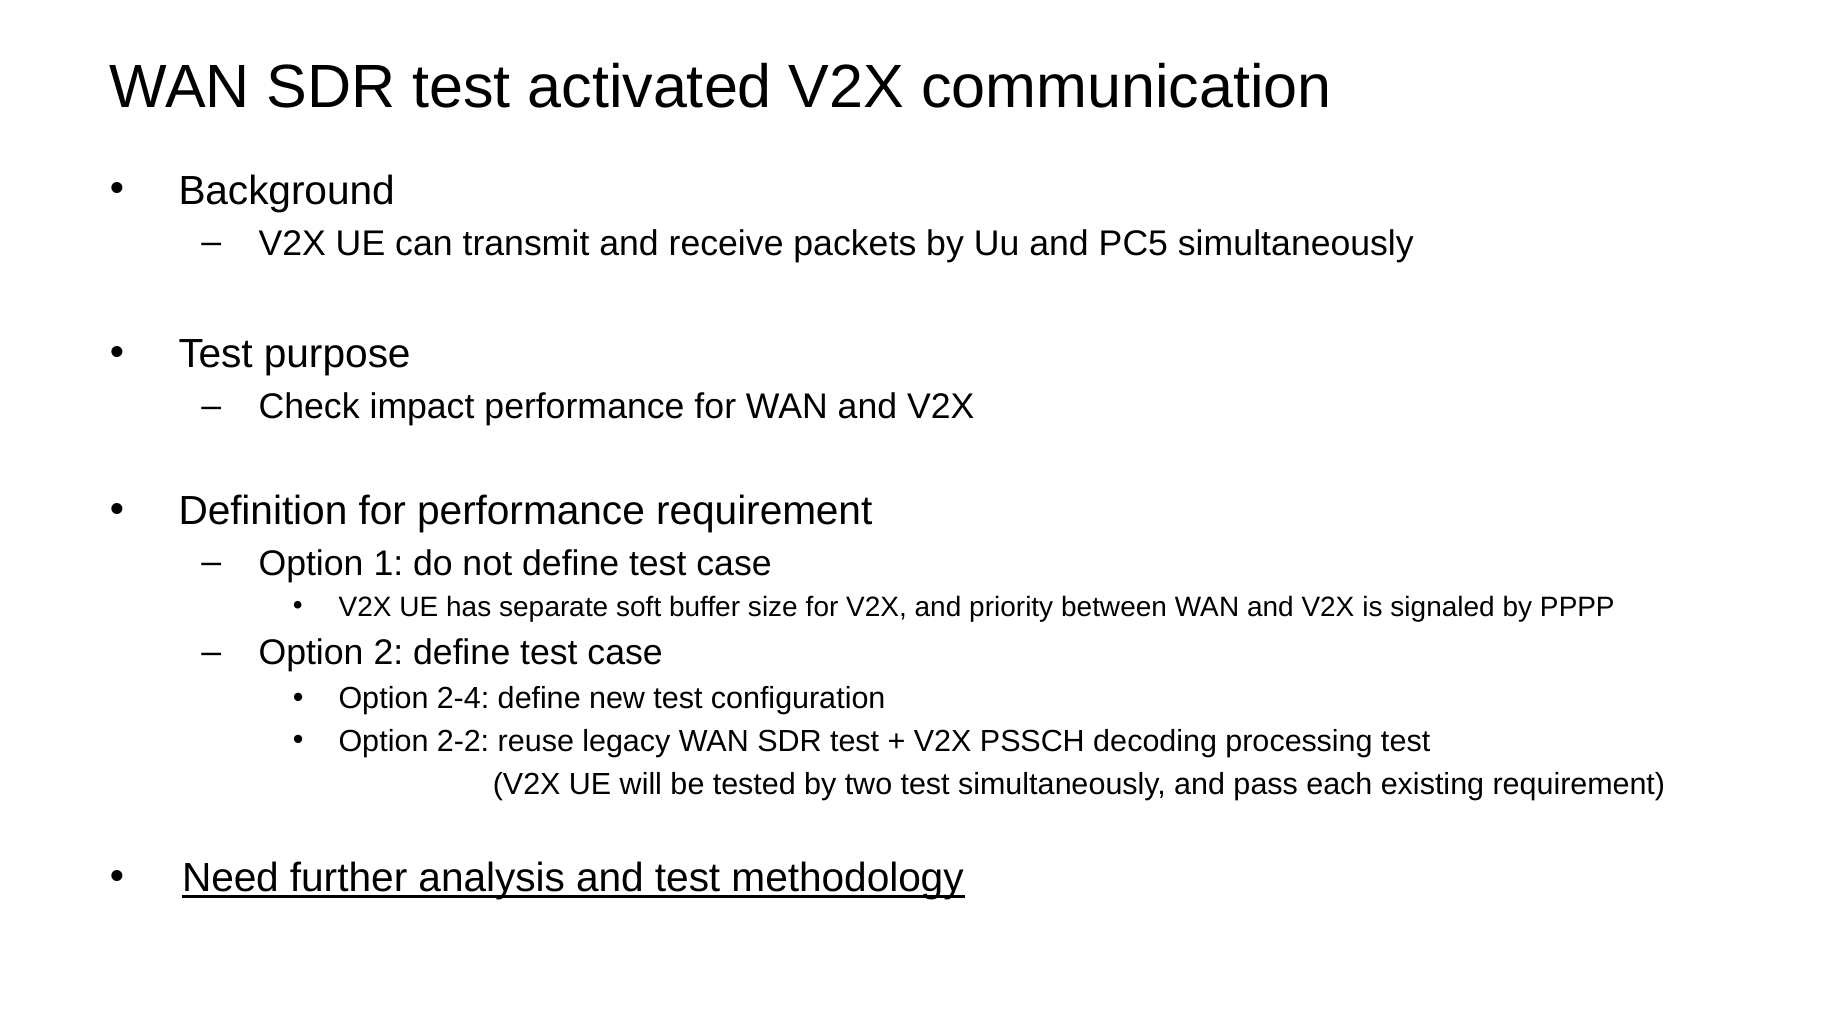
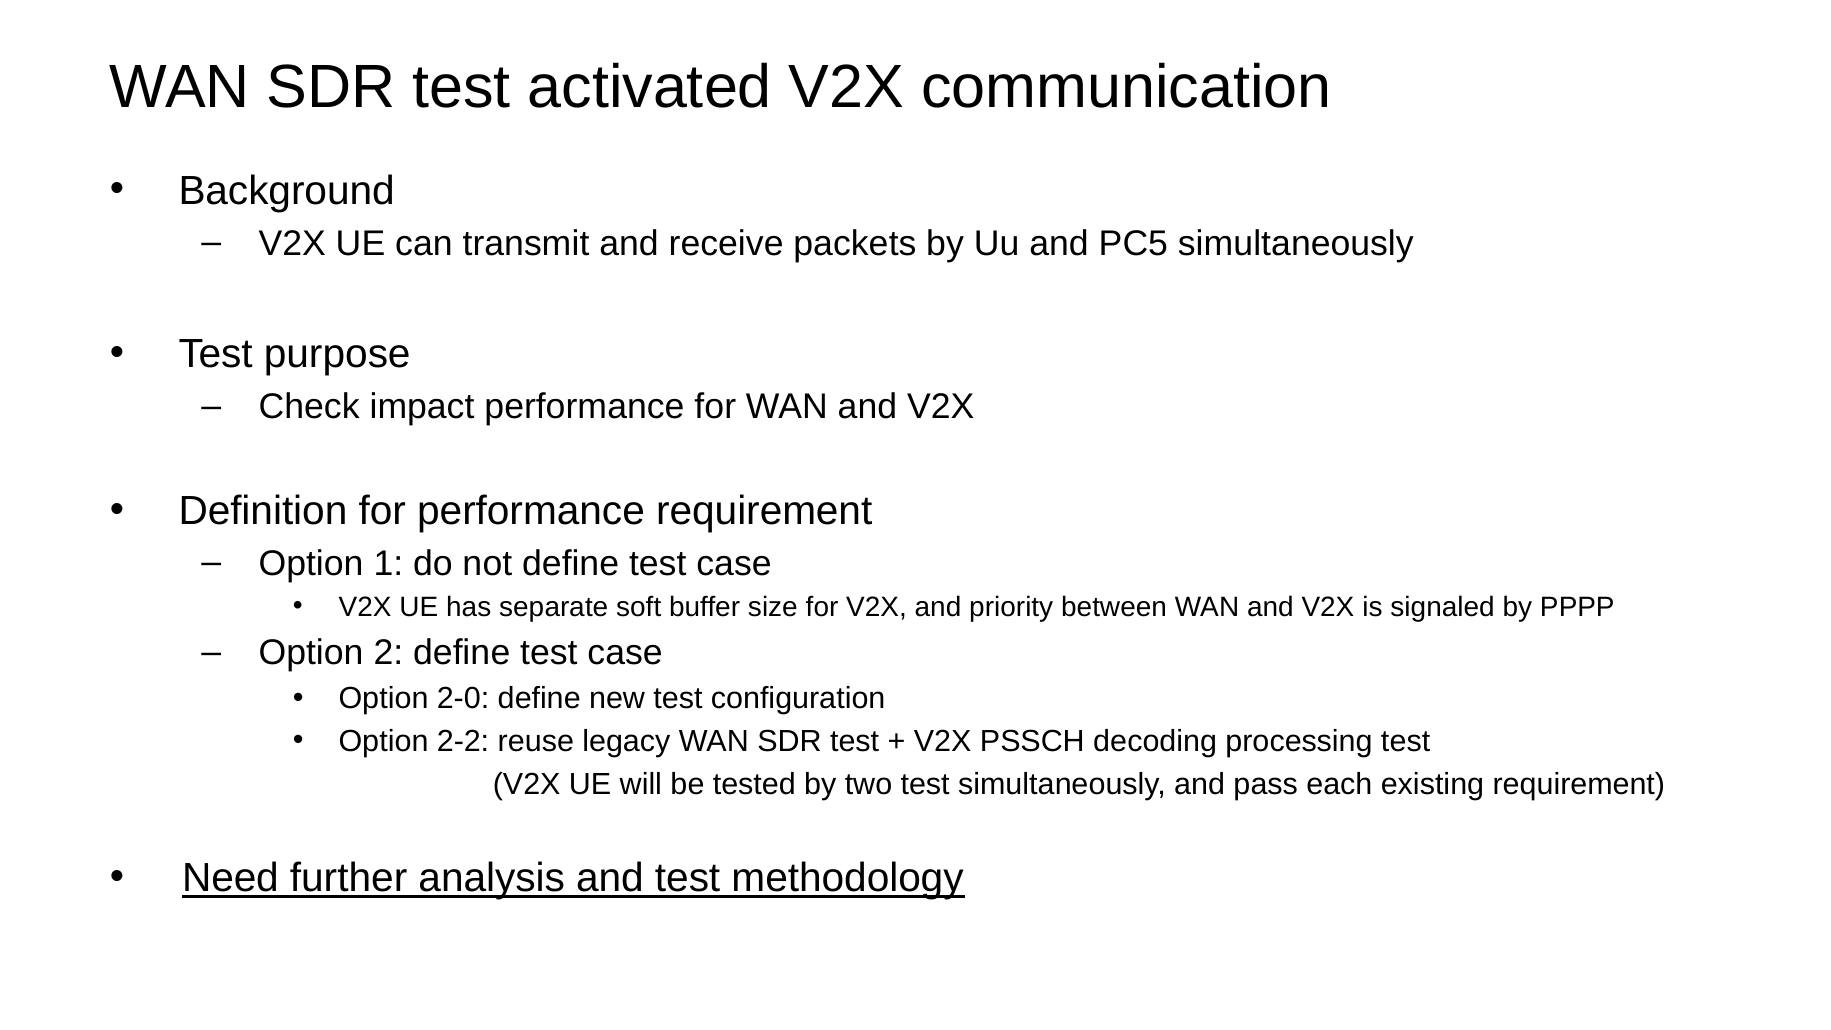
2-4: 2-4 -> 2-0 (463, 699)
